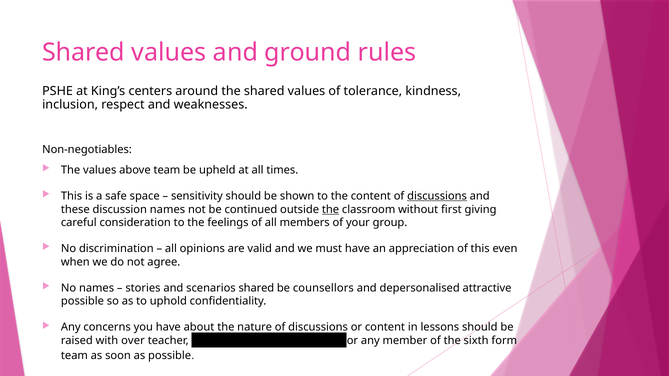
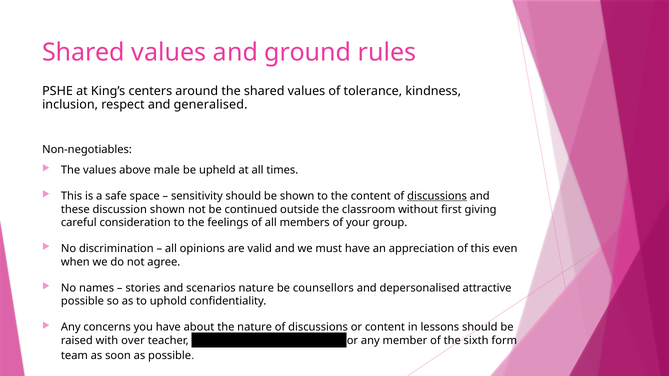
weaknesses: weaknesses -> generalised (211, 105)
above team: team -> male (167, 170)
discussion names: names -> shown (167, 210)
the underline: present -> none (331, 210)
scenarios shared: shared -> nature (256, 288)
